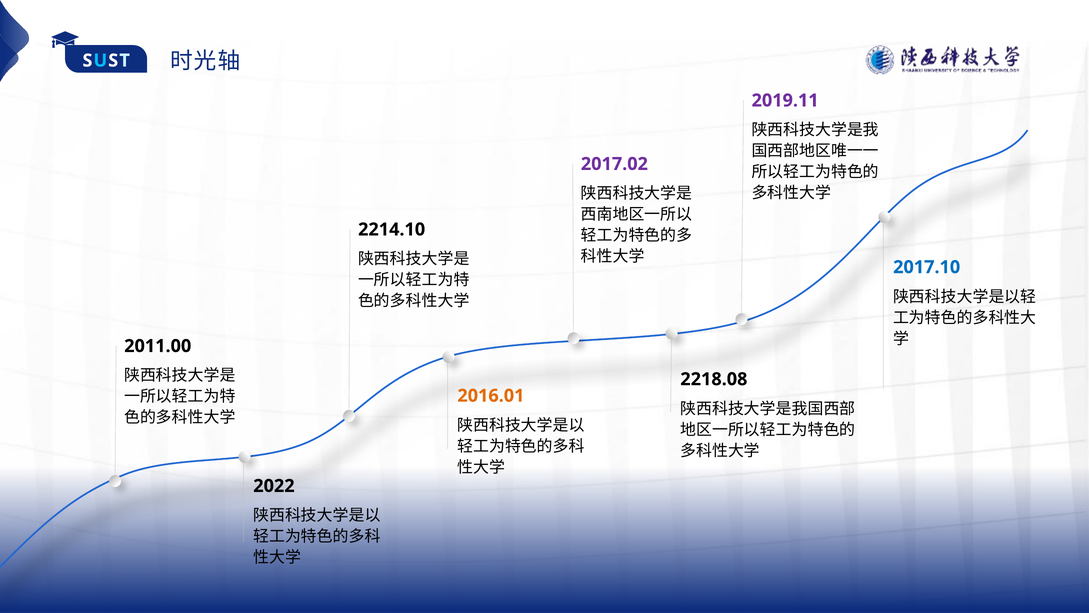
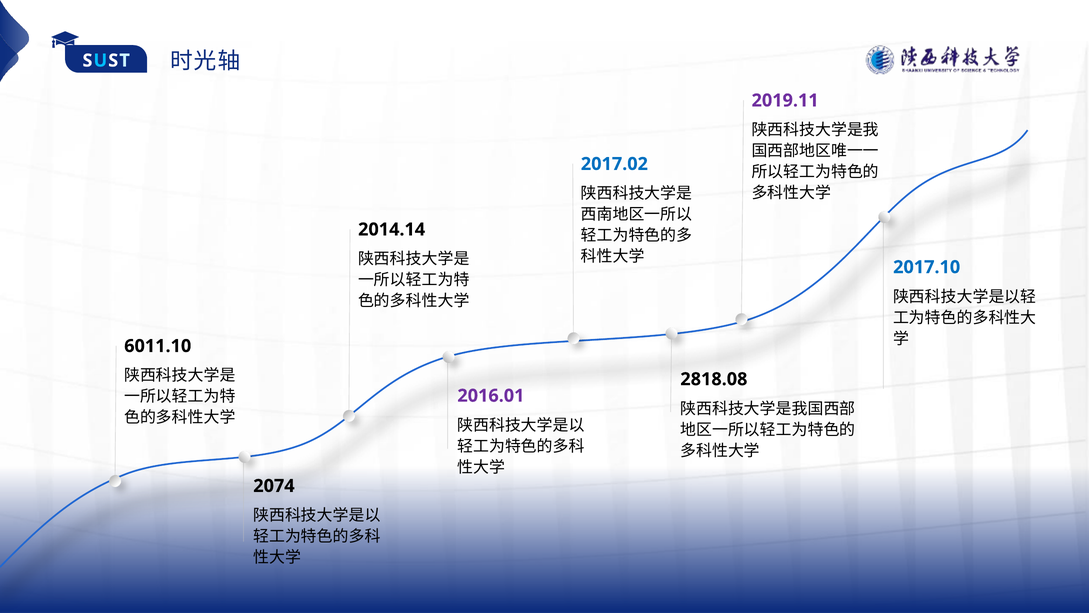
2017.02 colour: purple -> blue (614, 164)
2214.10: 2214.10 -> 2014.14 (392, 229)
2011.00: 2011.00 -> 6011.10 (158, 346)
2218.08: 2218.08 -> 2818.08 (714, 379)
2016.01 colour: orange -> purple (491, 395)
2022: 2022 -> 2074 (274, 486)
